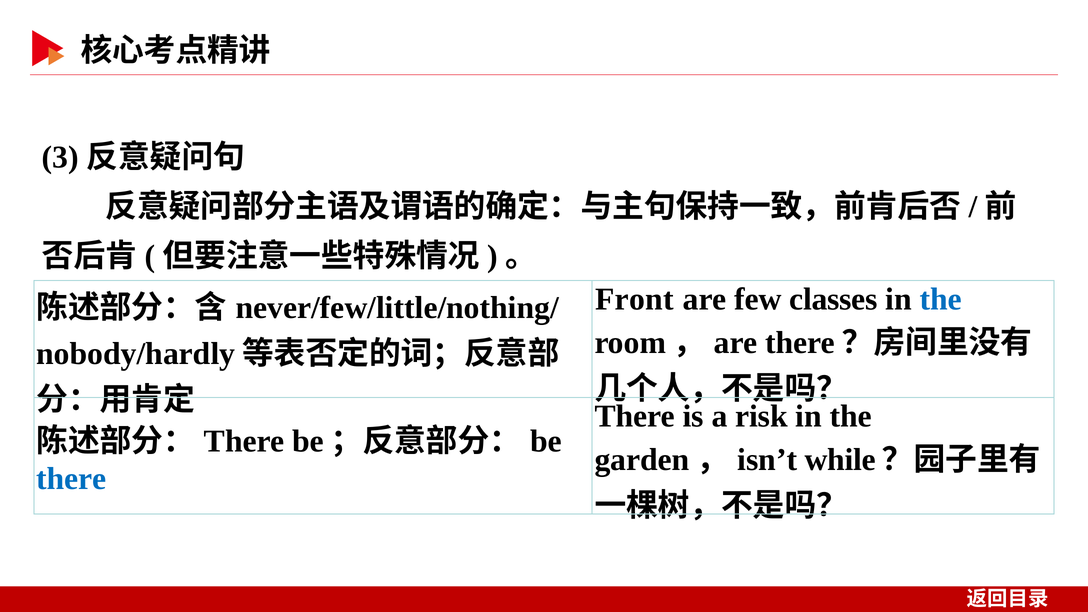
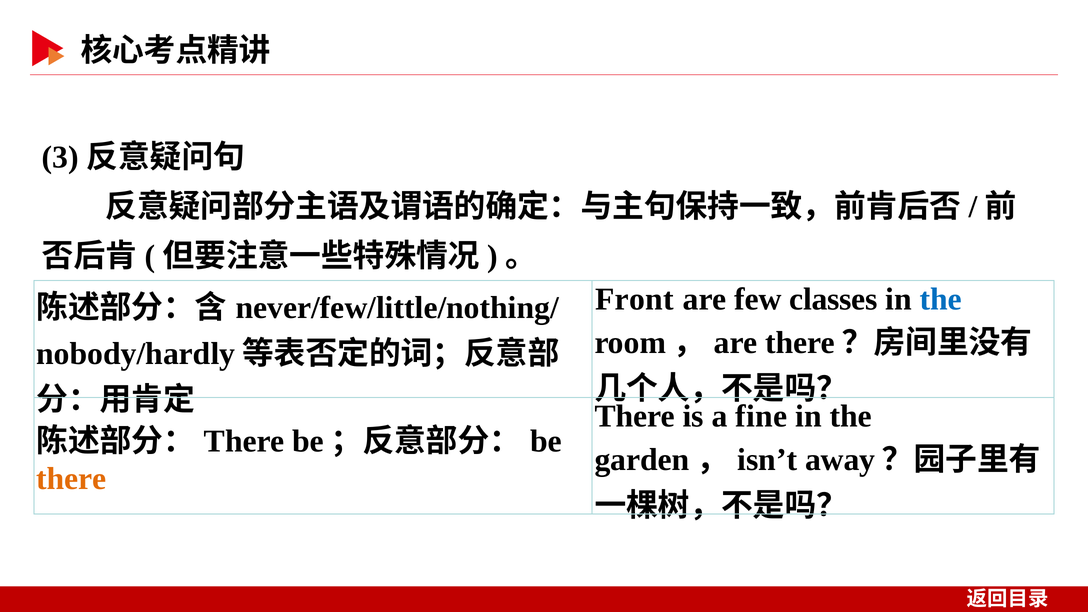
risk: risk -> fine (761, 416)
while: while -> away (840, 460)
there colour: blue -> orange (71, 479)
